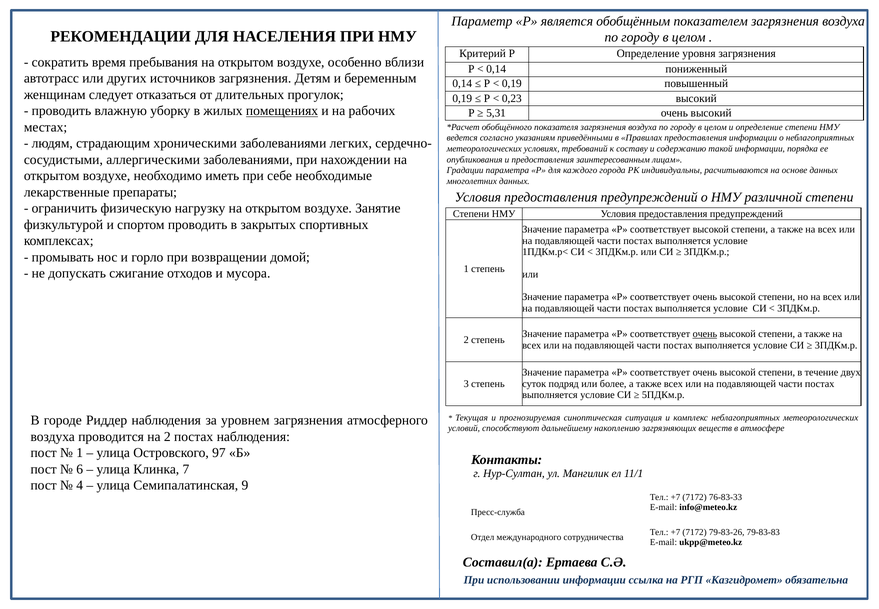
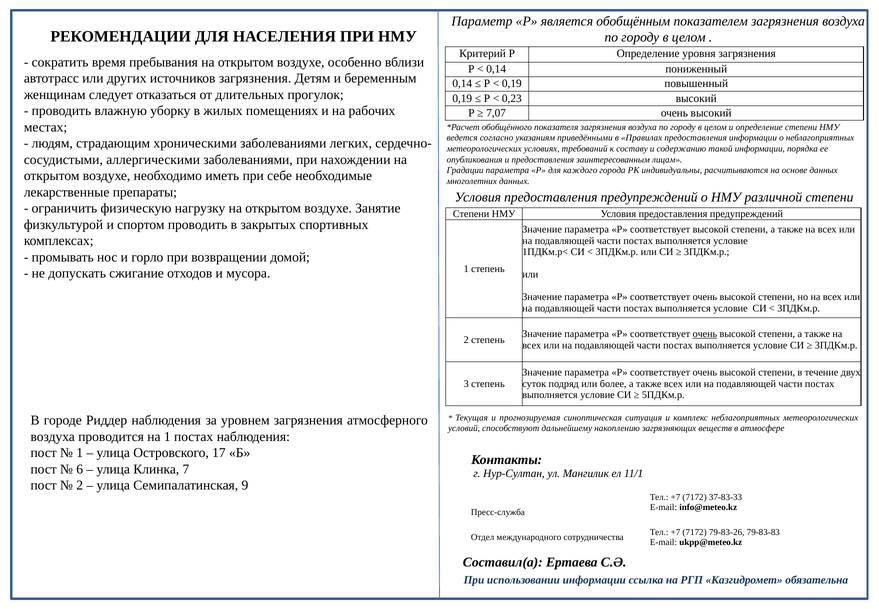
помещениях underline: present -> none (282, 111)
5,31: 5,31 -> 7,07 (496, 113)
на 2: 2 -> 1 (167, 436)
97: 97 -> 17 (219, 453)
4: 4 -> 2 (80, 485)
76-83-33: 76-83-33 -> 37-83-33 (726, 497)
